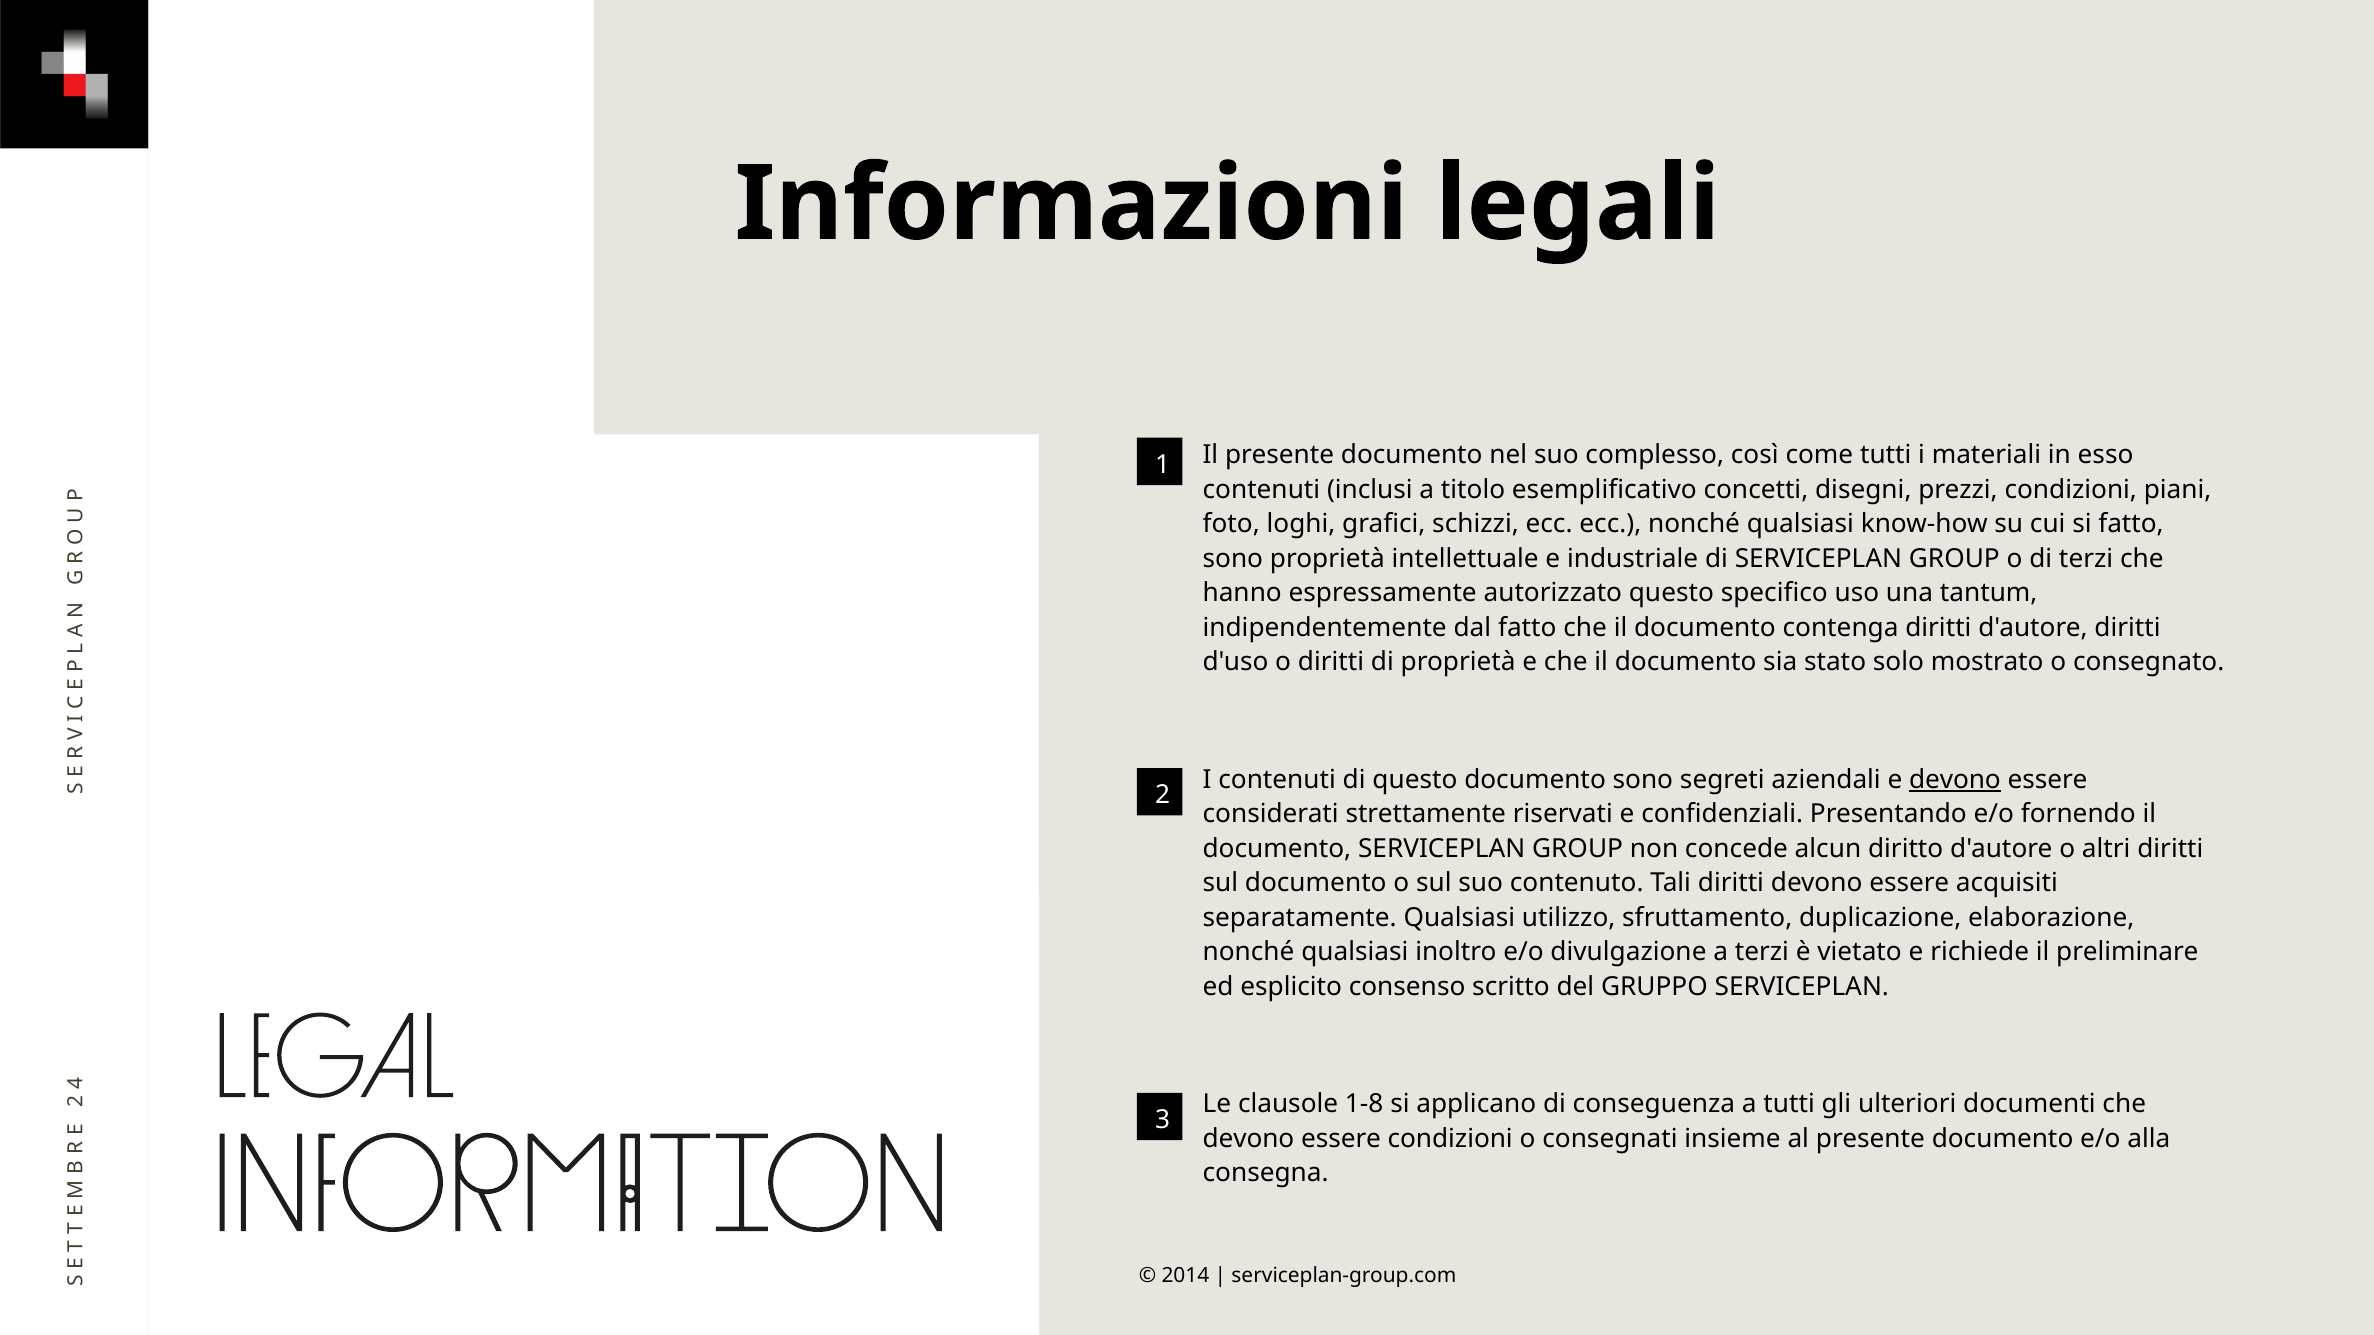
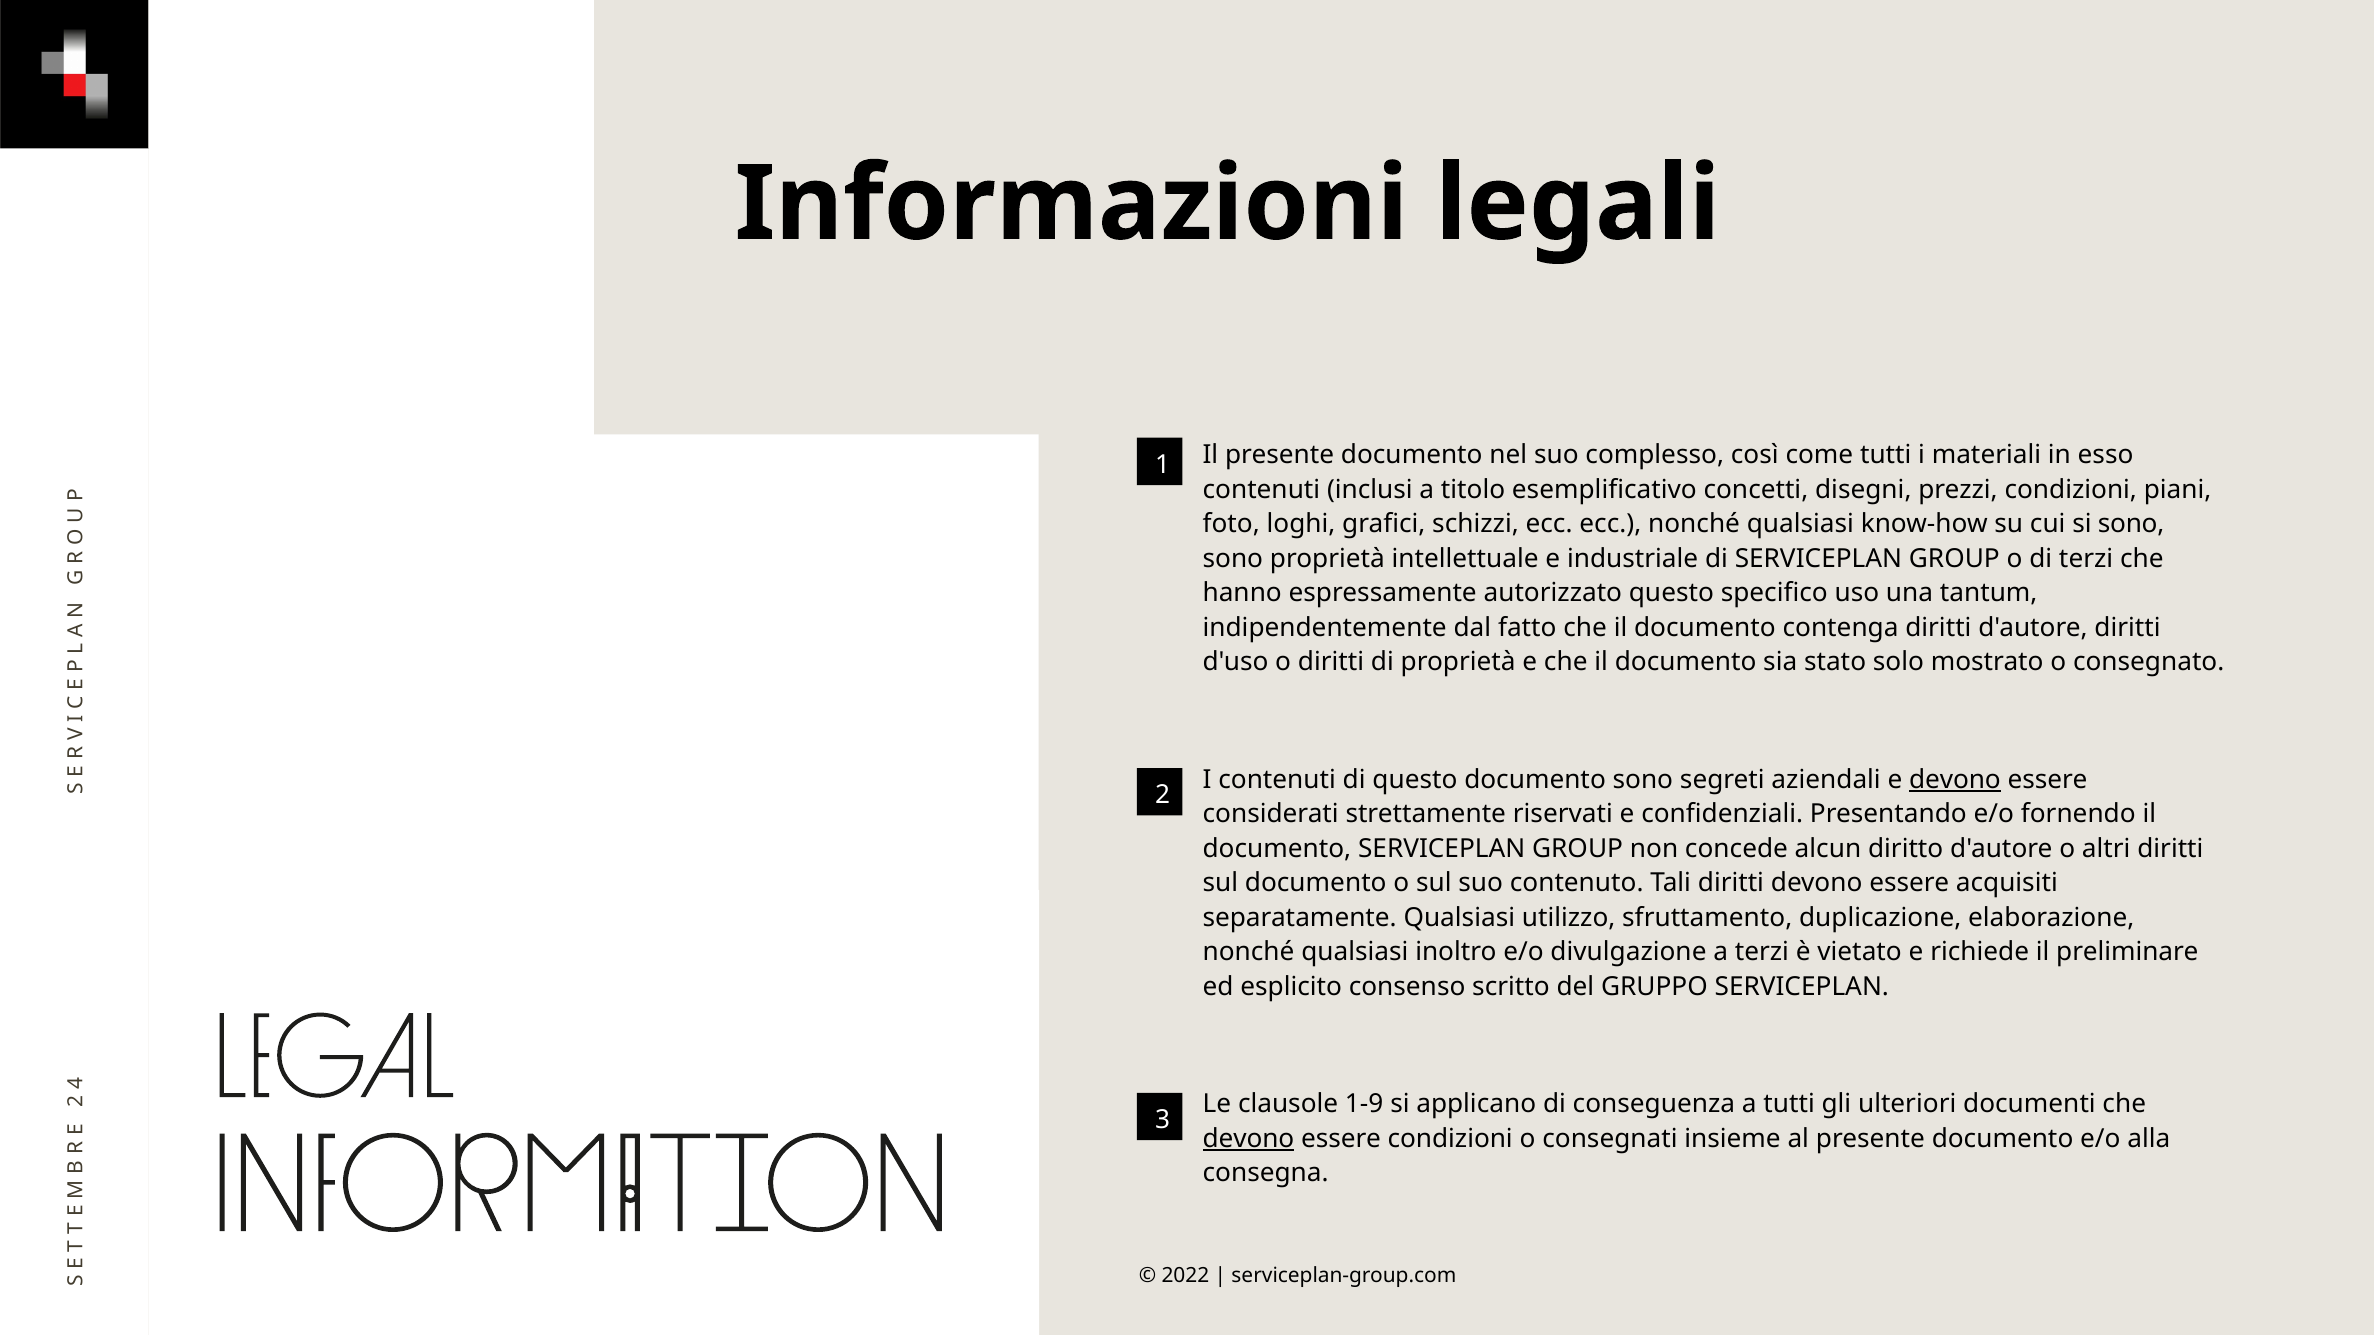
si fatto: fatto -> sono (2131, 524)
1-8: 1-8 -> 1-9 (1364, 1105)
devono underline: none -> present (1248, 1139)
2014: 2014 -> 2022 (1185, 1276)
